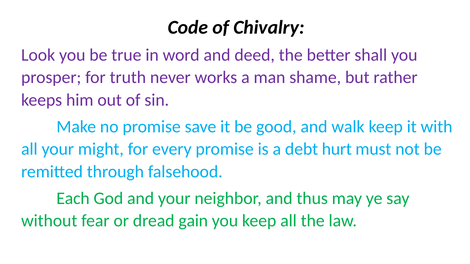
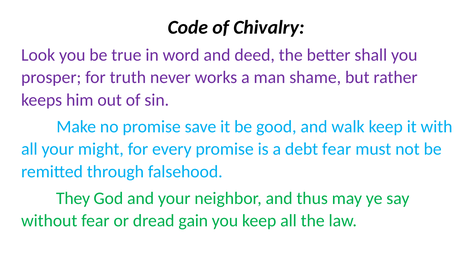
debt hurt: hurt -> fear (337, 149)
Each: Each -> They (73, 199)
